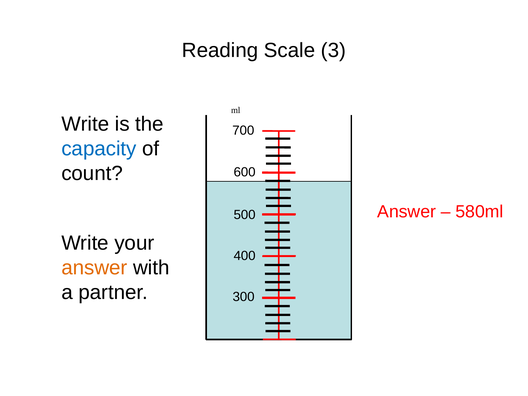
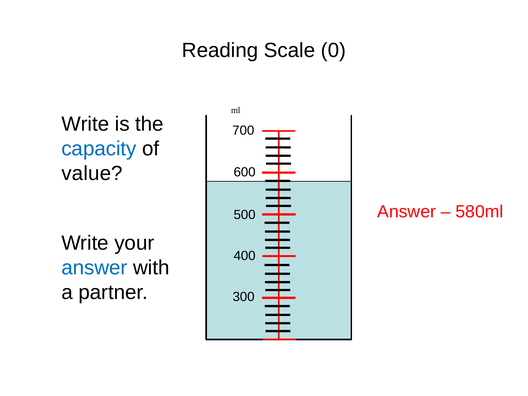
3: 3 -> 0 (333, 50)
count: count -> value (92, 173)
answer colour: orange -> blue (94, 268)
